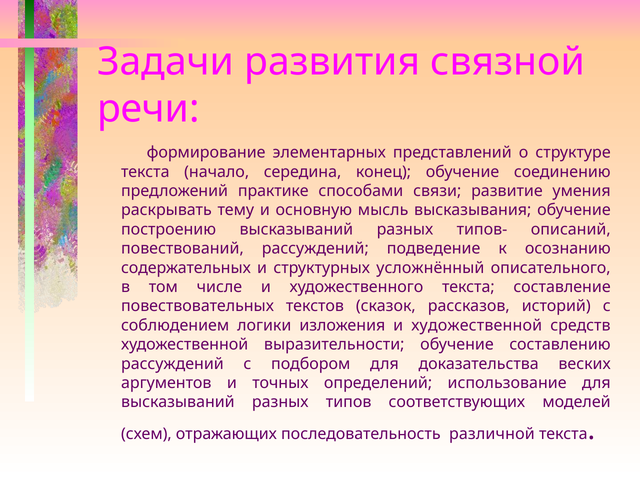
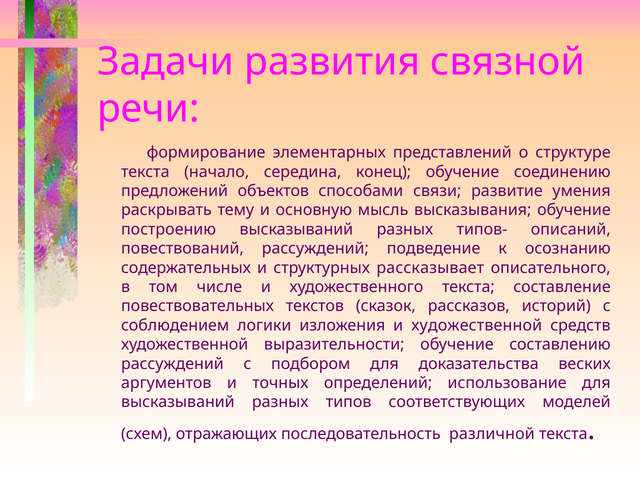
практике: практике -> объектов (273, 191)
усложнённый: усложнённый -> рассказывает (430, 268)
